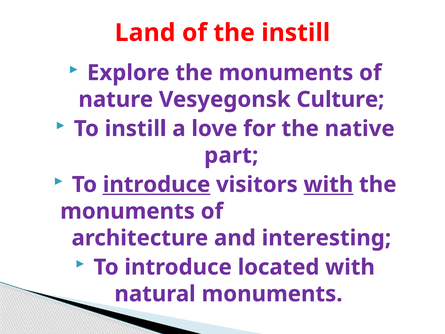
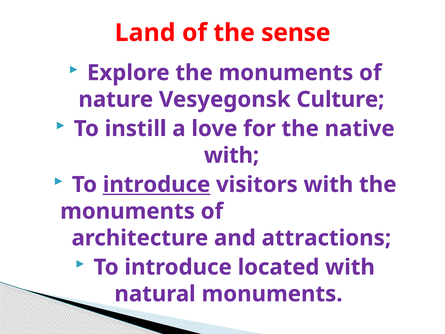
the instill: instill -> sense (296, 33)
part: part -> with (231, 155)
with underline: present -> none (328, 184)
interesting: interesting -> attractions (326, 238)
